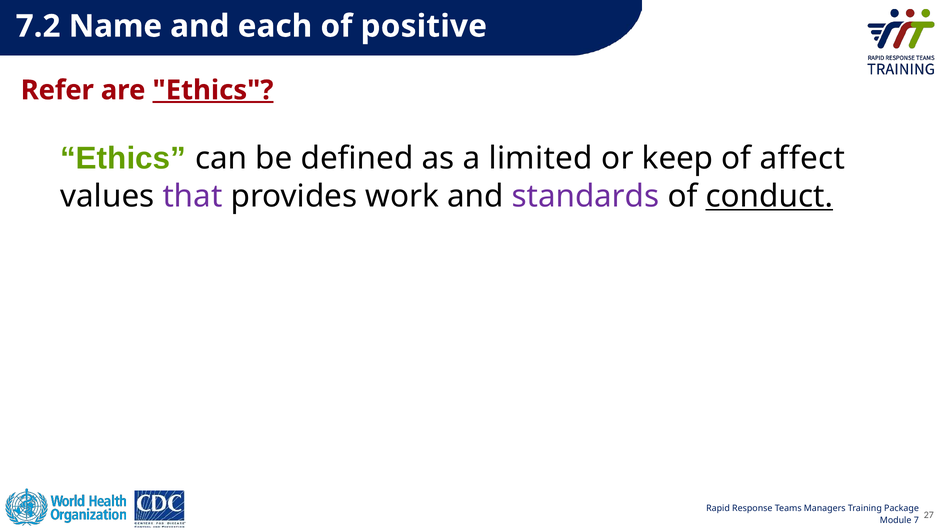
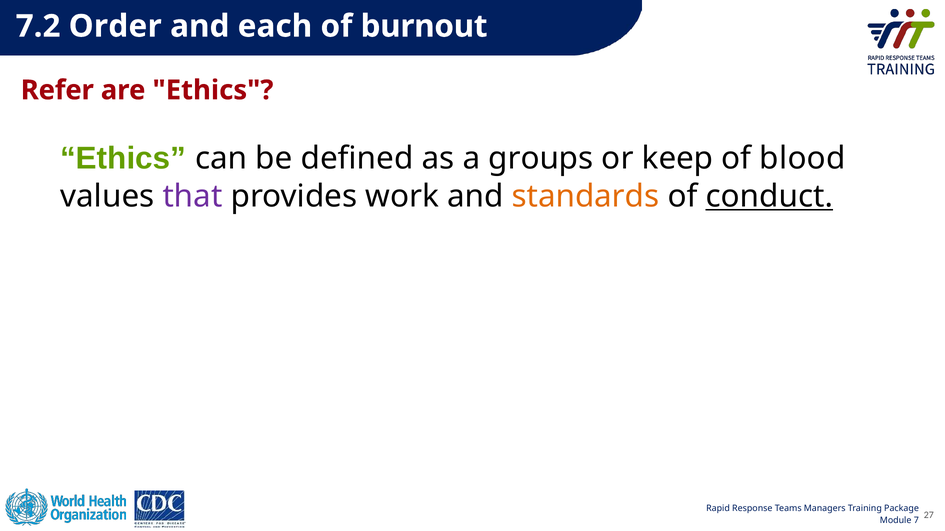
Name: Name -> Order (115, 26)
positive: positive -> burnout (424, 26)
Ethics underline: present -> none (213, 90)
limited: limited -> groups (541, 159)
affect: affect -> blood (803, 159)
standards colour: purple -> orange (586, 196)
